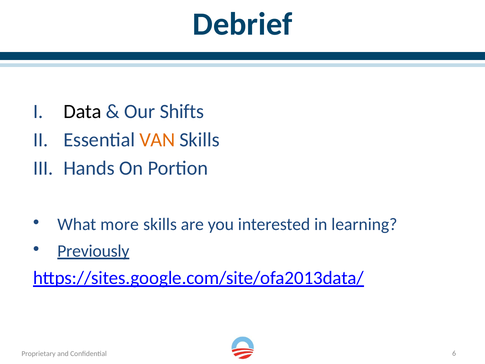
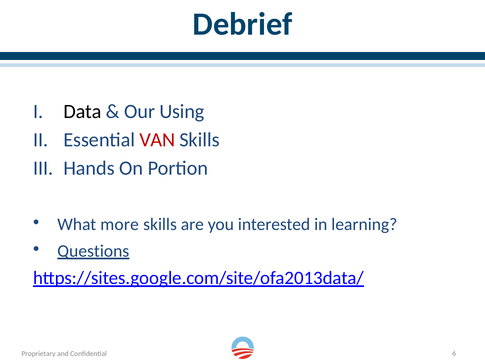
Shifts: Shifts -> Using (182, 111)
VAN colour: orange -> red (157, 140)
Previously: Previously -> Questions (93, 251)
